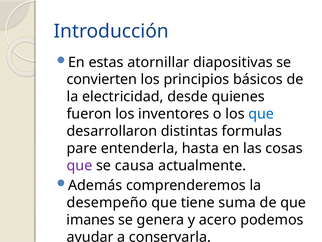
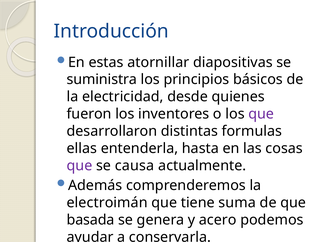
convierten: convierten -> suministra (102, 79)
que colour: blue -> purple (261, 114)
pare: pare -> ellas (82, 148)
desempeño: desempeño -> electroimán (107, 202)
imanes: imanes -> basada (91, 219)
